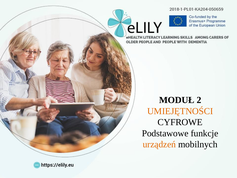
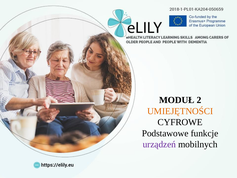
urządzeń colour: orange -> purple (159, 144)
